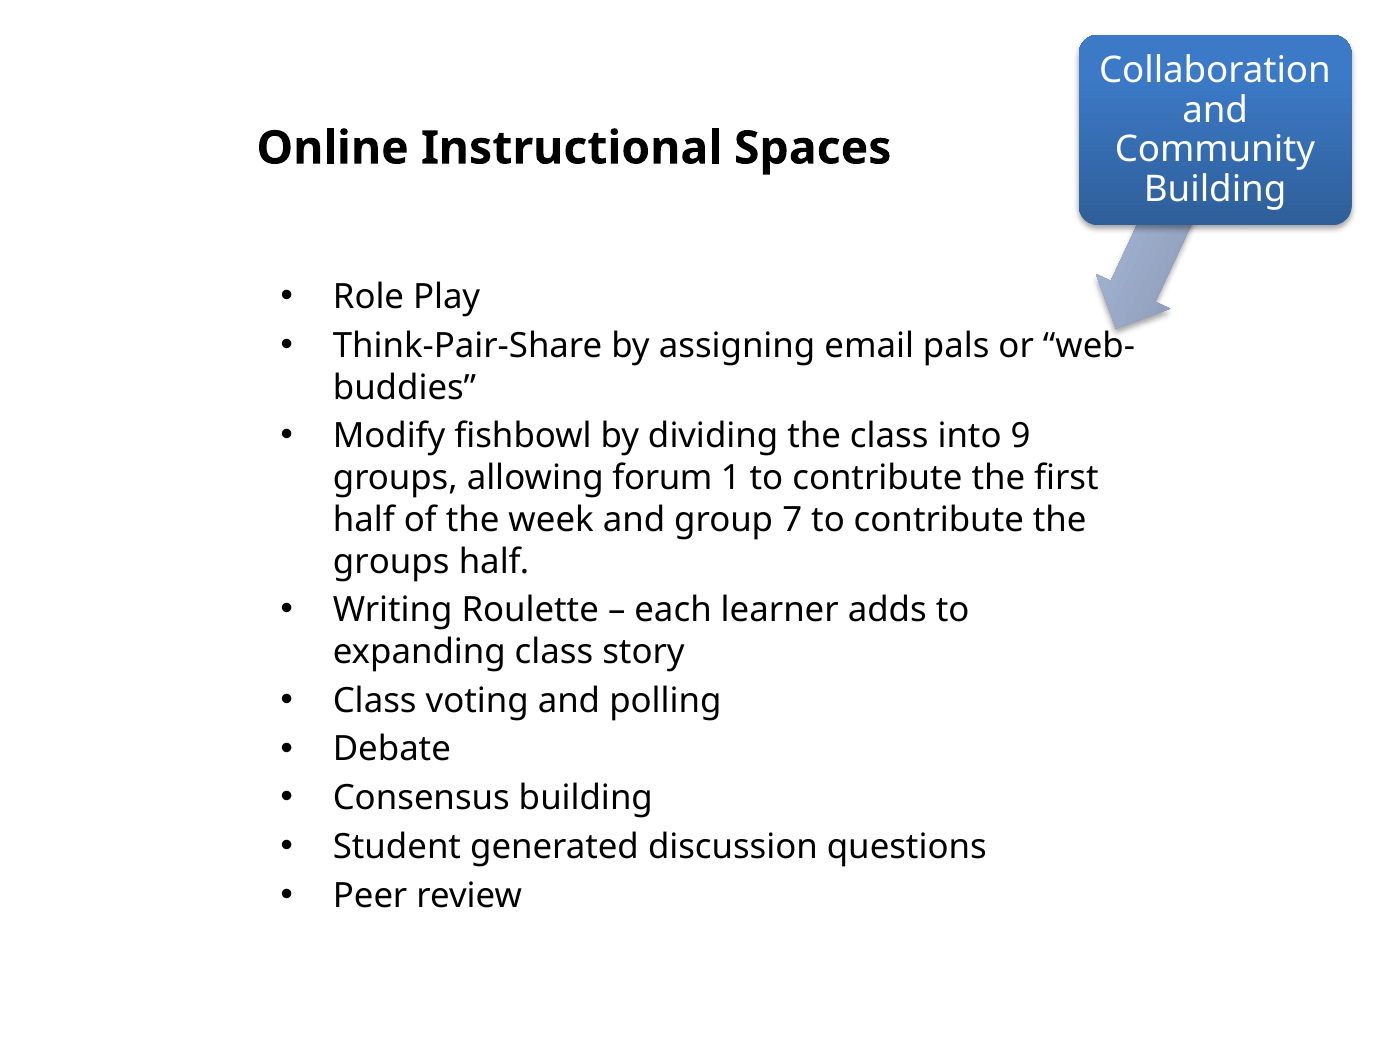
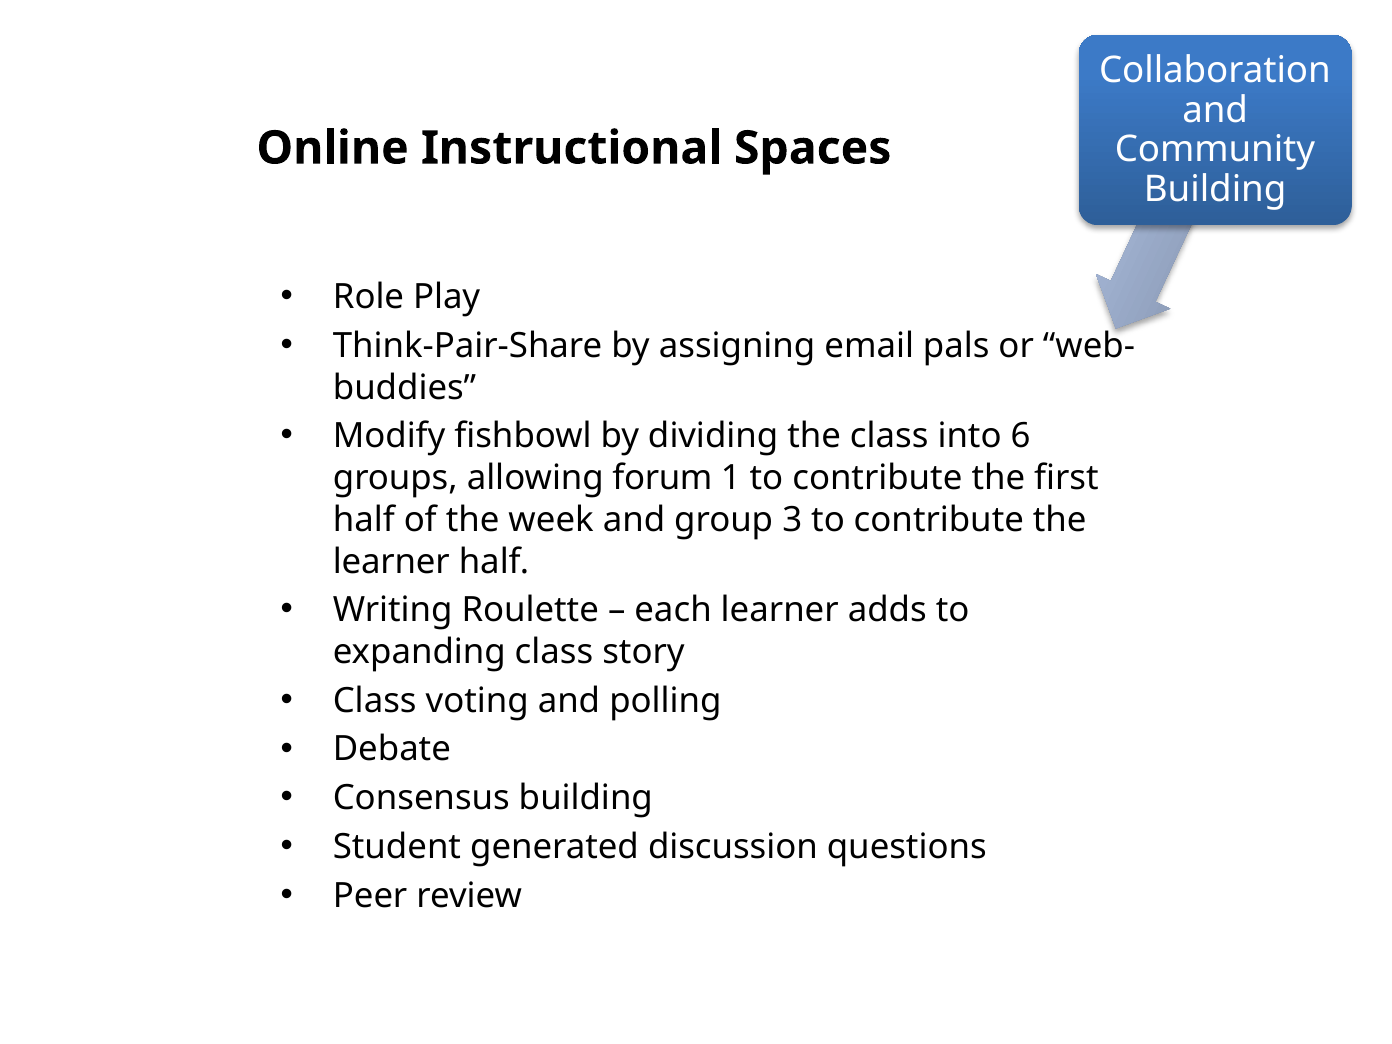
9: 9 -> 6 (1020, 436)
7: 7 -> 3 (792, 520)
groups: groups -> learner (391, 562)
